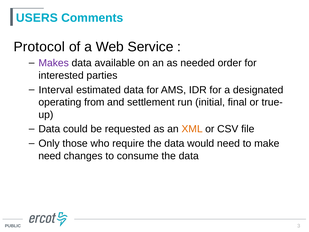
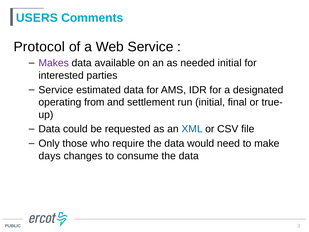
needed order: order -> initial (230, 63)
Interval: Interval -> Service (56, 90)
XML colour: orange -> blue (192, 129)
need: need -> days (50, 156)
